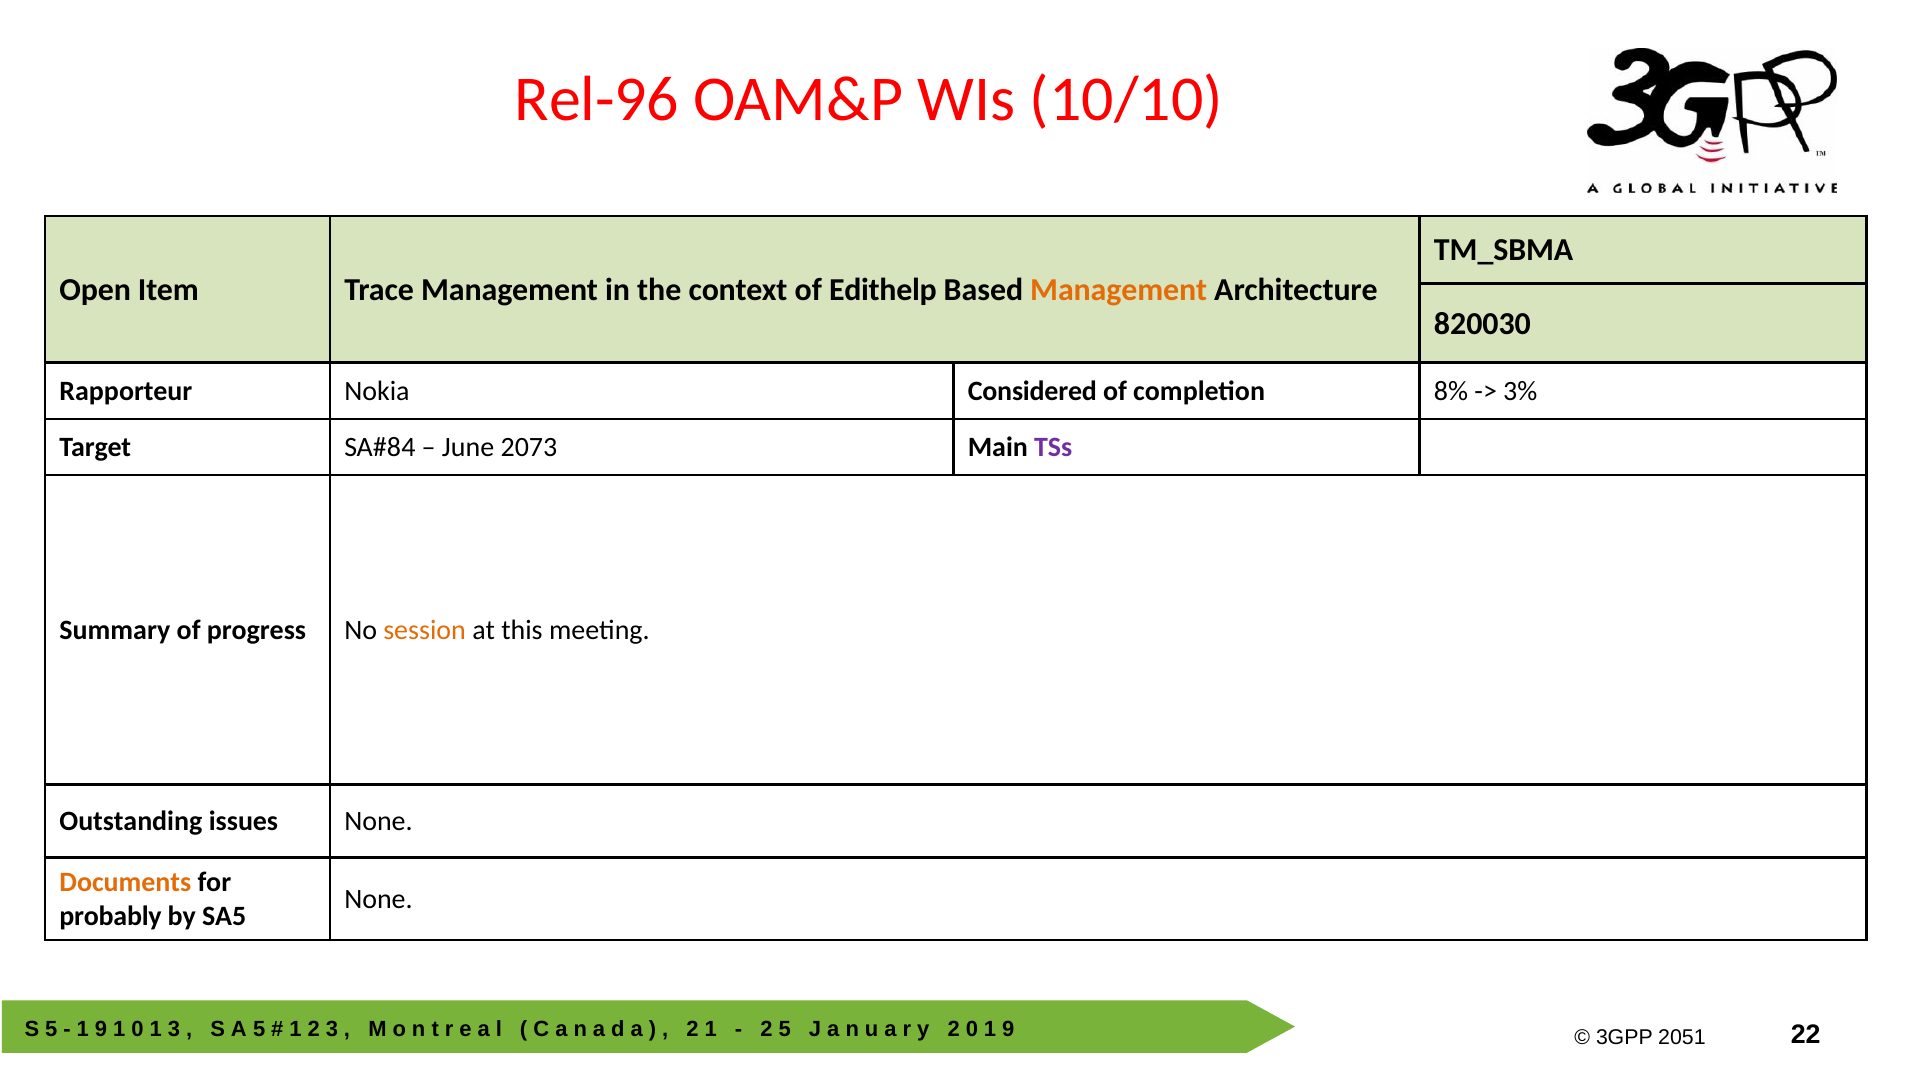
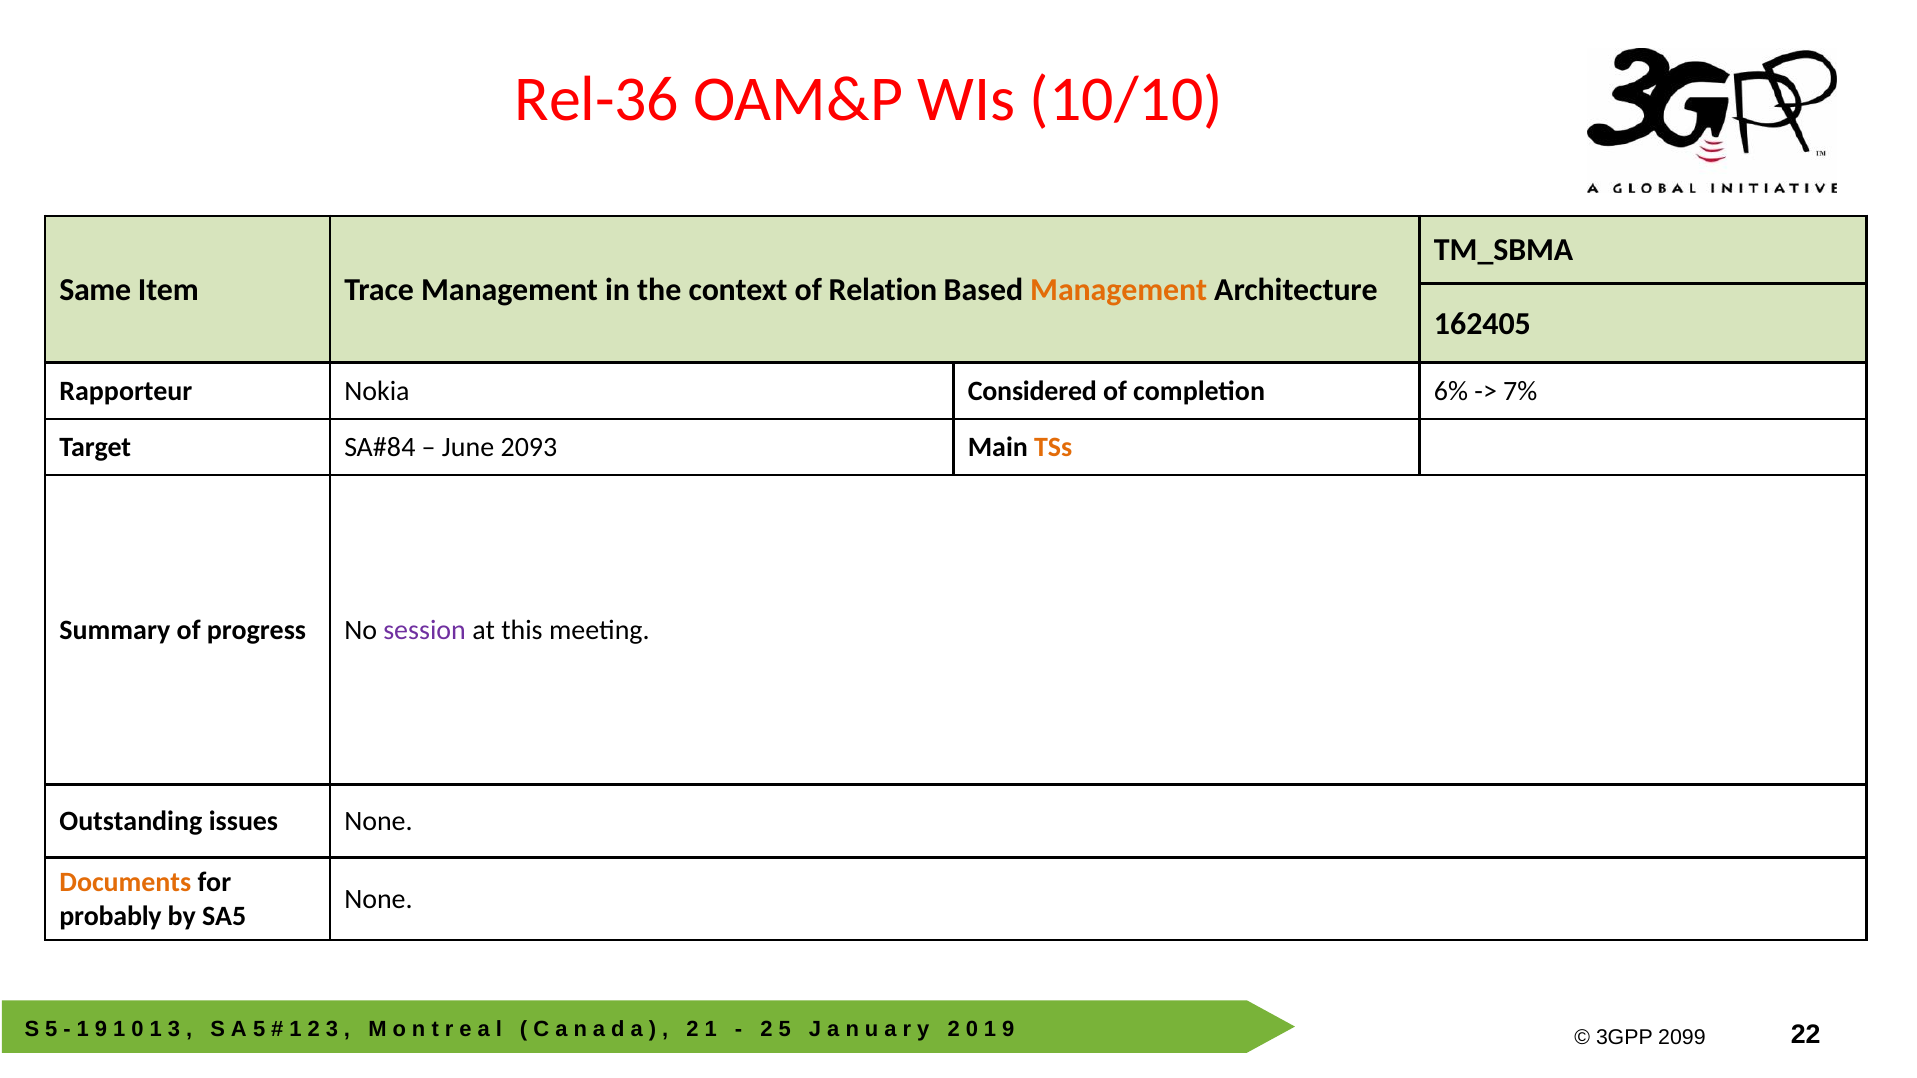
Rel-96: Rel-96 -> Rel-36 (597, 99)
Open: Open -> Same (95, 290)
Edithelp: Edithelp -> Relation (883, 290)
820030: 820030 -> 162405 (1482, 324)
8%: 8% -> 6% (1451, 391)
3%: 3% -> 7% (1520, 391)
2073: 2073 -> 2093 (529, 447)
TSs colour: purple -> orange (1053, 447)
session colour: orange -> purple (425, 630)
2051: 2051 -> 2099 (1682, 1037)
